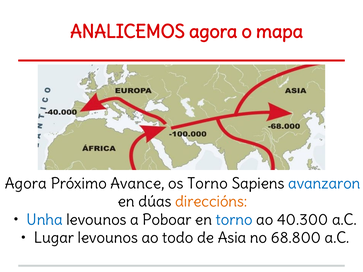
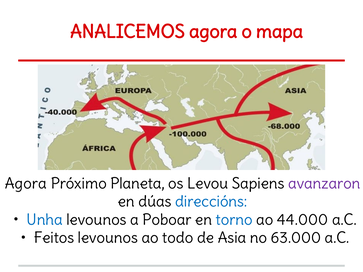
Avance: Avance -> Planeta (138, 184)
os Torno: Torno -> Levou (208, 184)
avanzaron colour: blue -> purple (324, 184)
direccións colour: orange -> blue (211, 202)
40.300: 40.300 -> 44.000 (303, 220)
Lugar: Lugar -> Feitos (54, 238)
68.800: 68.800 -> 63.000 (296, 238)
